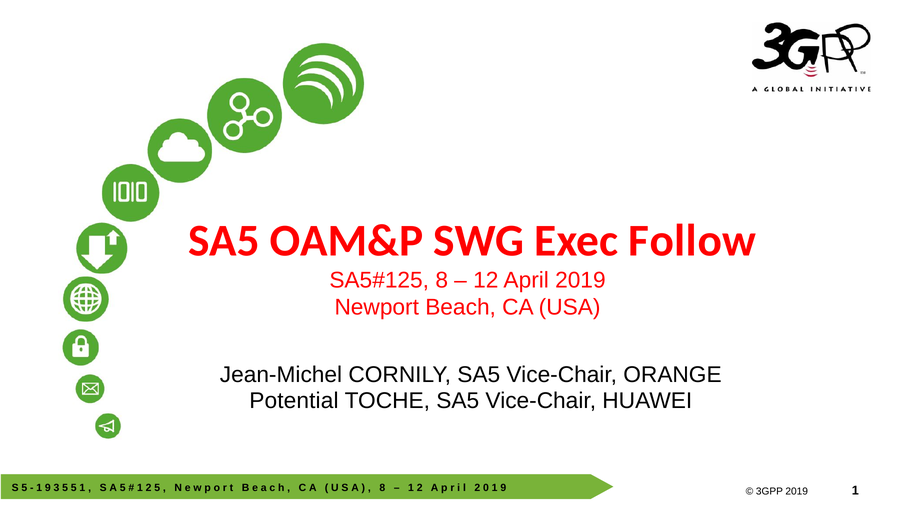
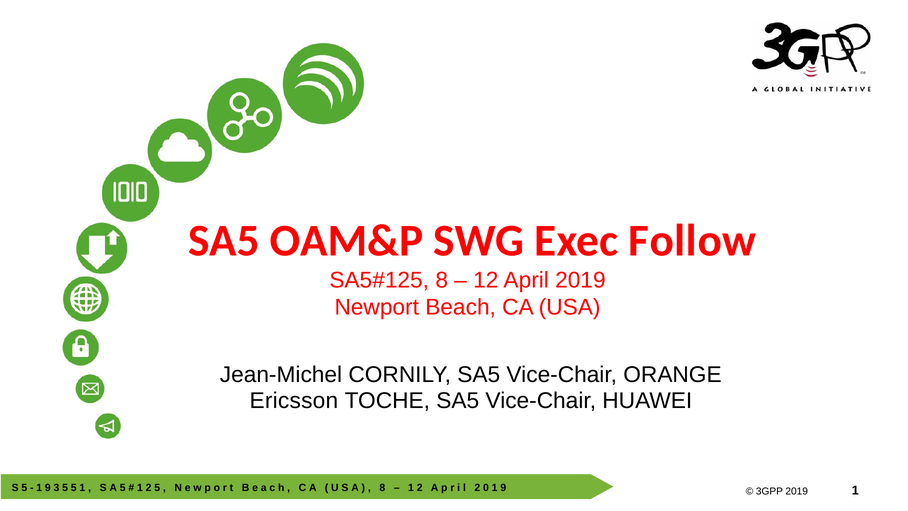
Potential: Potential -> Ericsson (294, 401)
